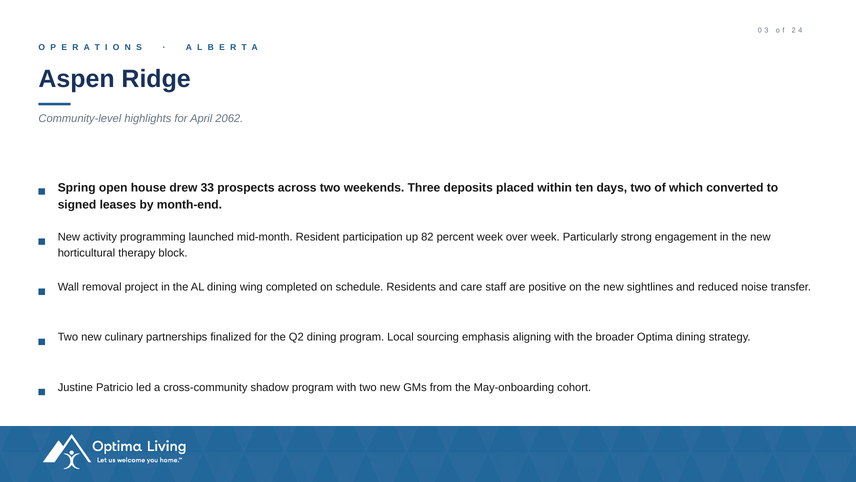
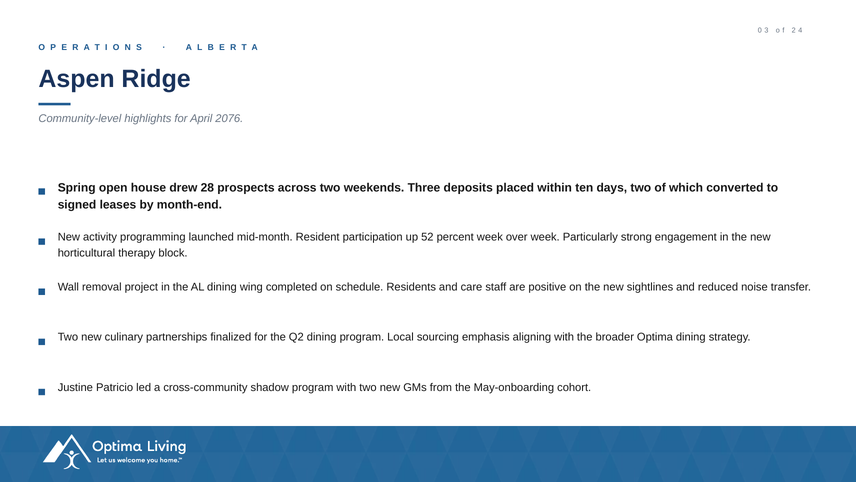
2062: 2062 -> 2076 (229, 119)
33: 33 -> 28 (207, 187)
82: 82 -> 52 (427, 237)
